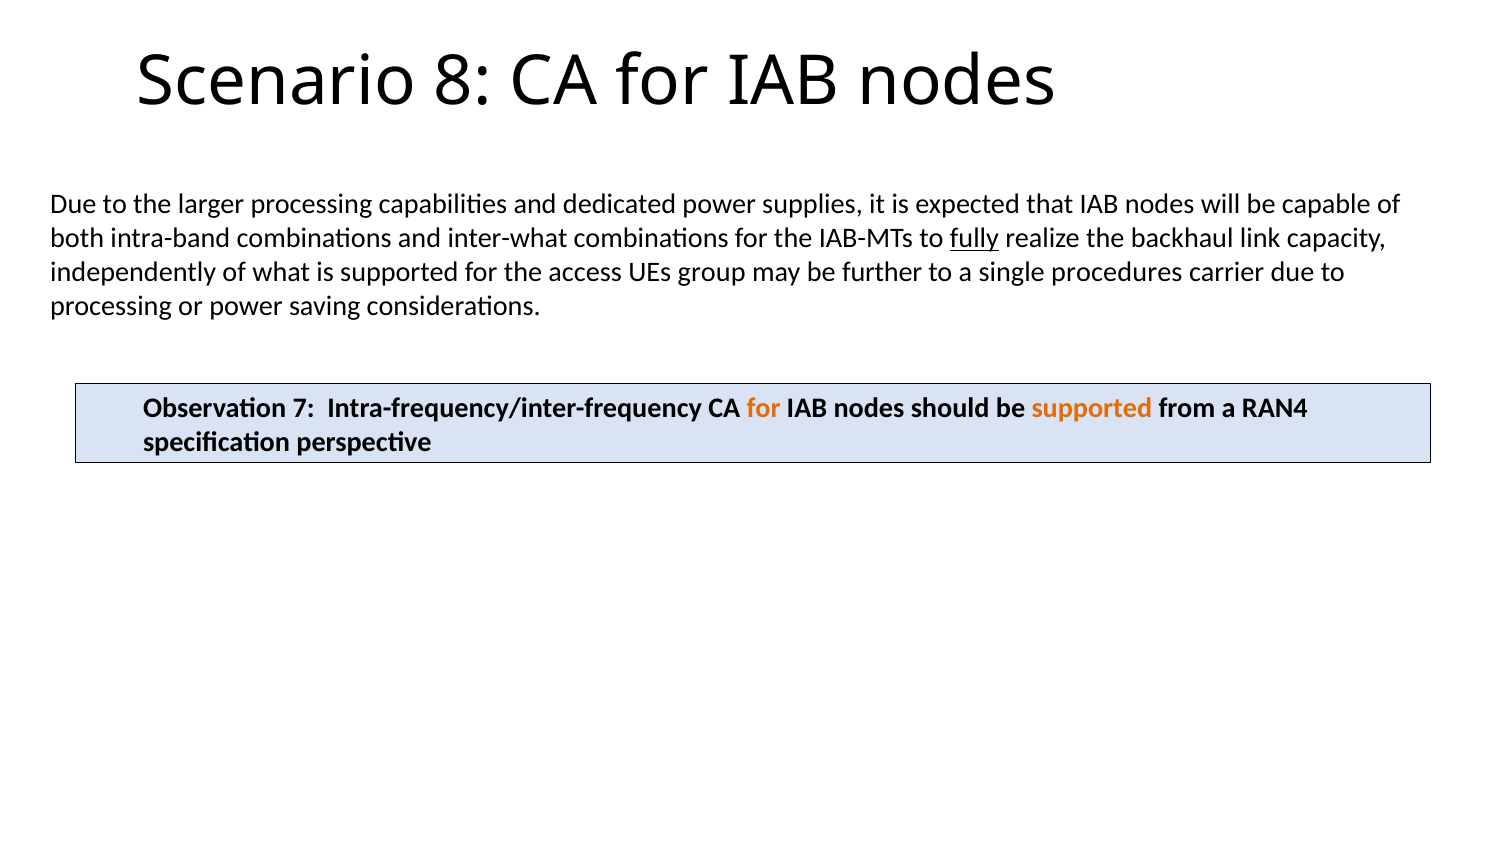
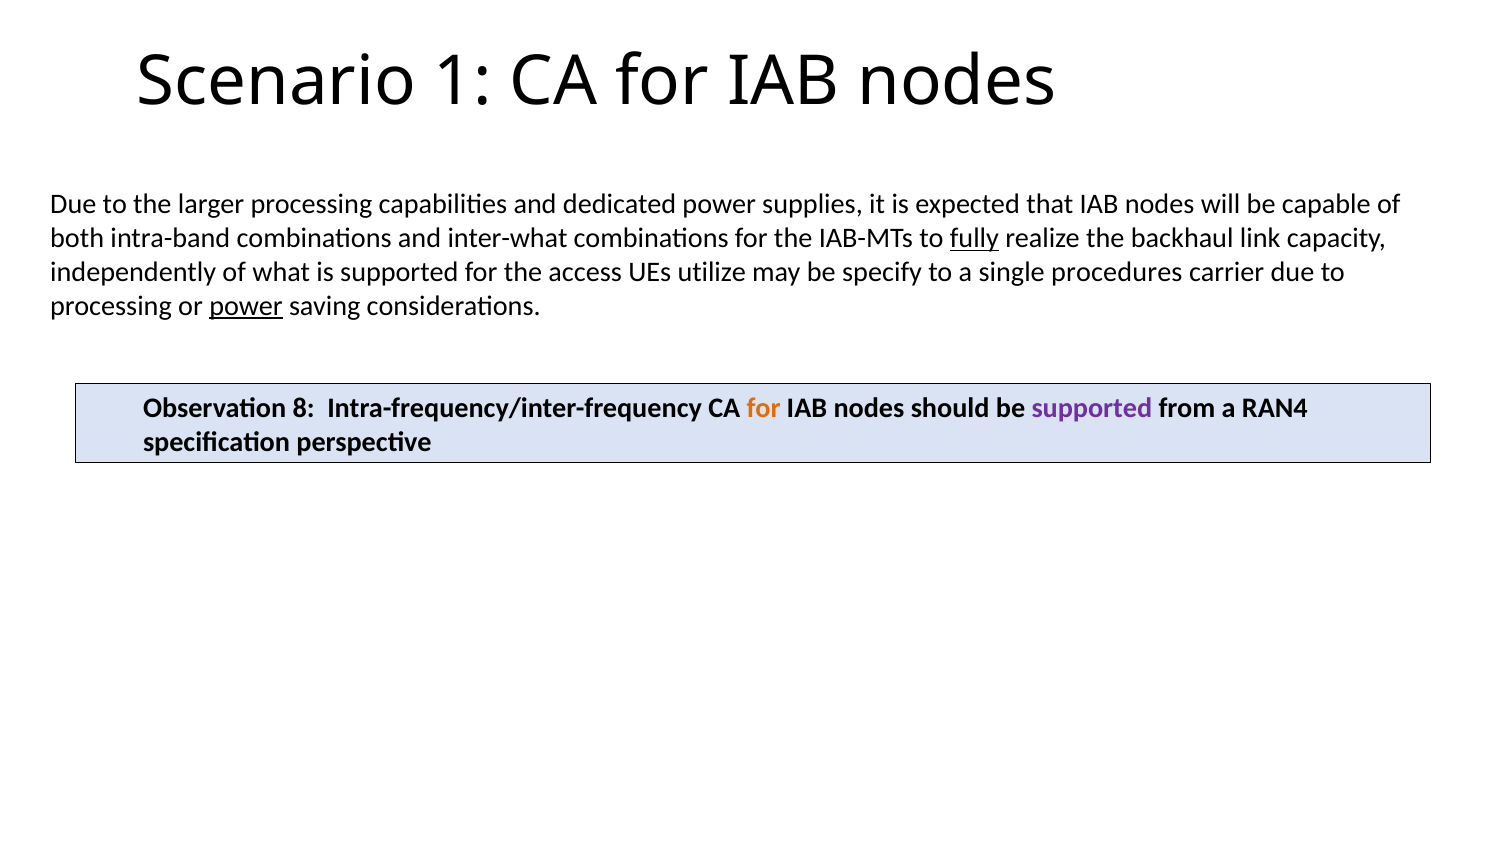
8: 8 -> 1 (463, 81)
group: group -> utilize (712, 272)
further: further -> specify (882, 272)
power underline: none -> present (246, 306)
7: 7 -> 8 (304, 408)
supported colour: orange -> purple (1092, 408)
